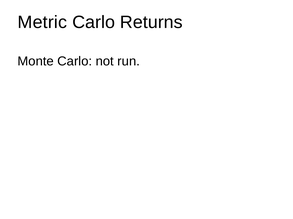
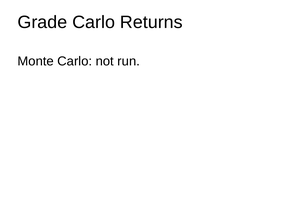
Metric: Metric -> Grade (42, 22)
